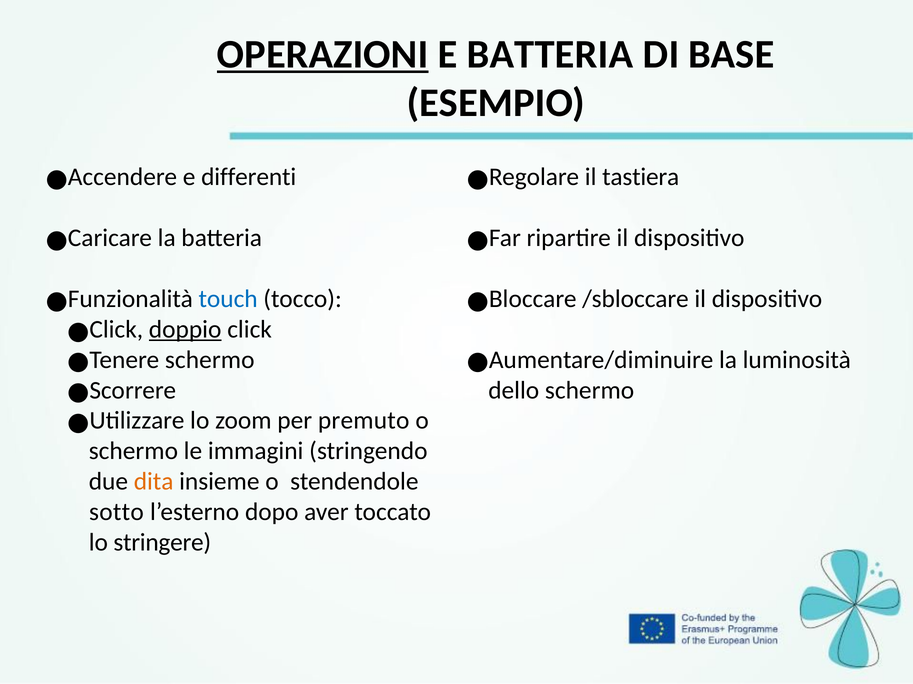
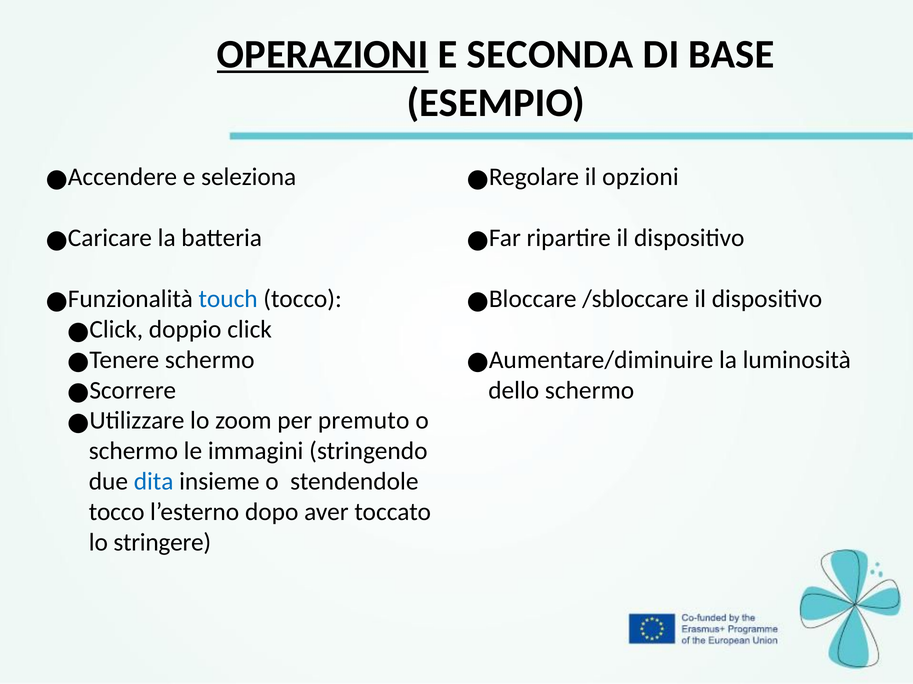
E BATTERIA: BATTERIA -> SECONDA (550, 54)
differenti: differenti -> seleziona (249, 177)
tastiera: tastiera -> opzioni (641, 177)
doppio underline: present -> none (185, 330)
dita colour: orange -> blue (154, 482)
sotto: sotto -> tocco (117, 513)
